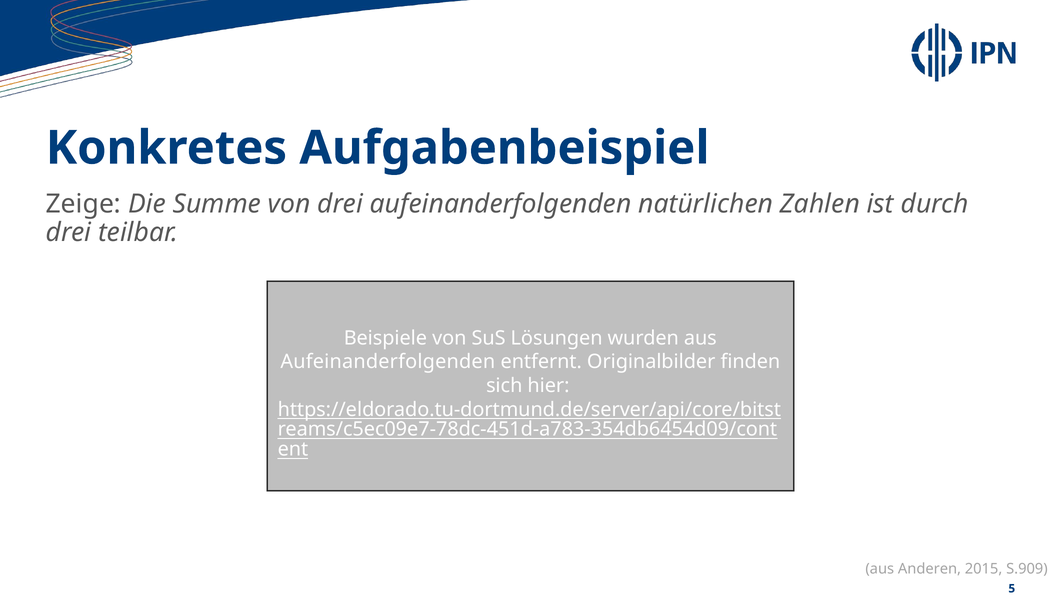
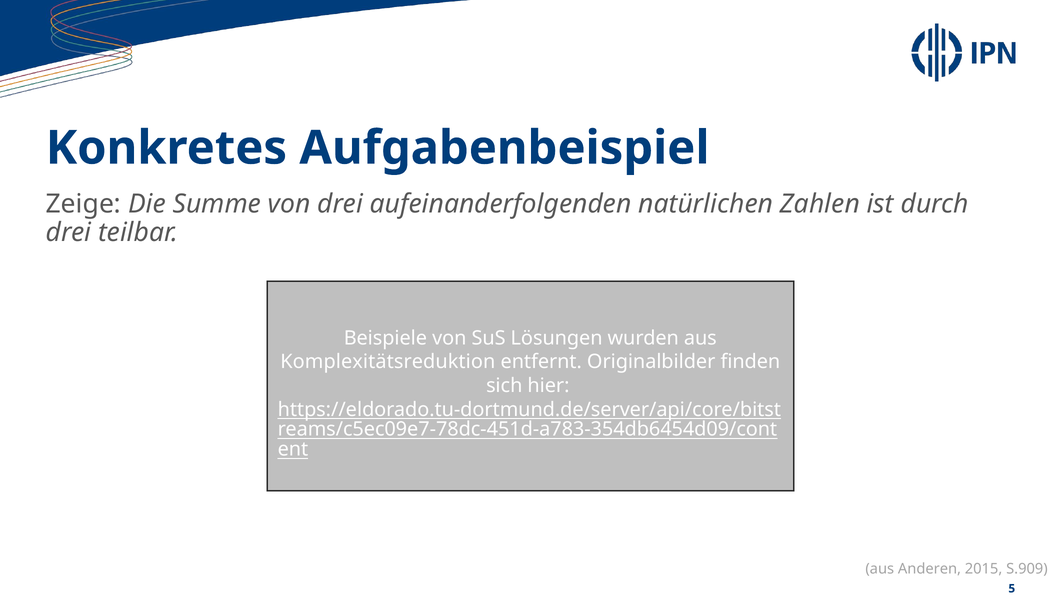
Aufeinanderfolgenden: Aufeinanderfolgenden -> Komplexitätsreduktion (388, 362)
